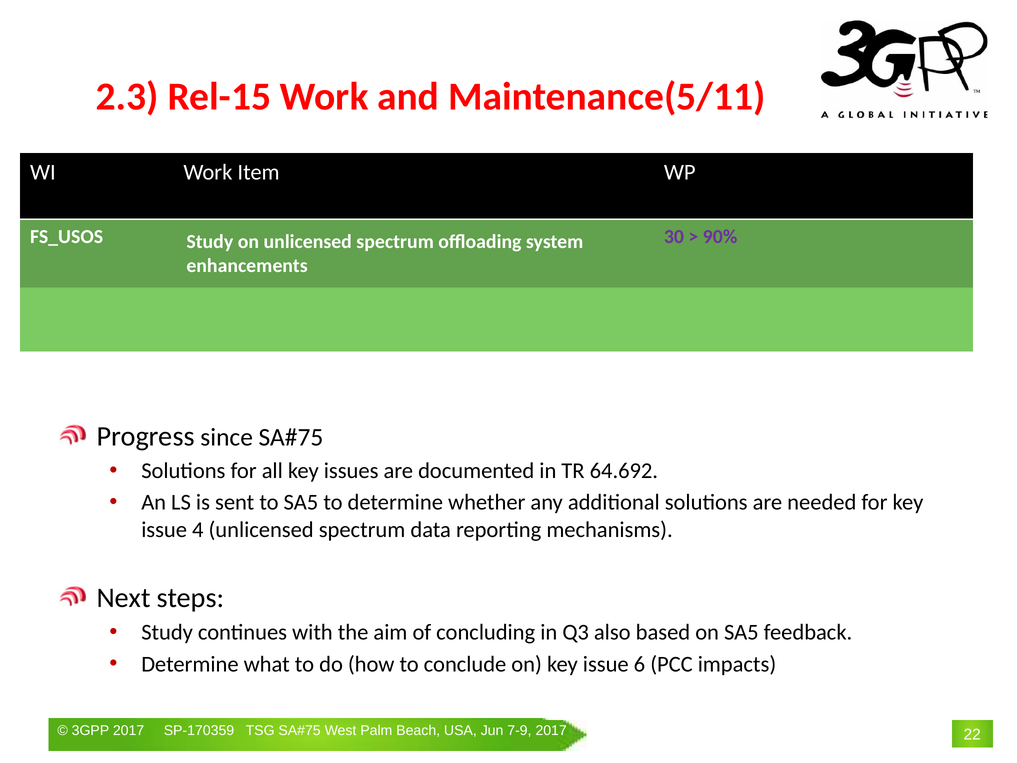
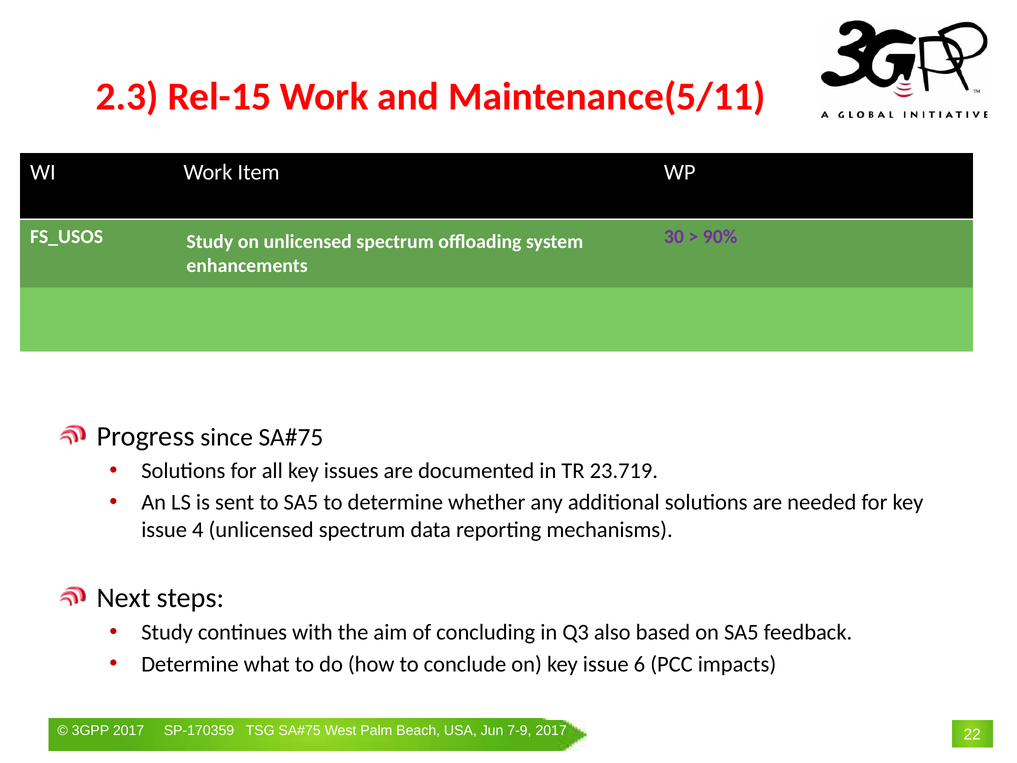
64.692: 64.692 -> 23.719 (624, 471)
